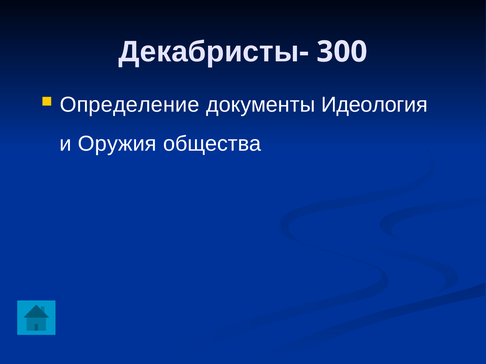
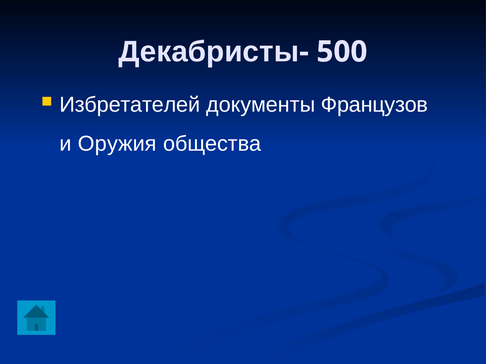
300: 300 -> 500 (342, 52)
Определение: Определение -> Избретателей (130, 105)
Идеология: Идеология -> Французов (374, 105)
